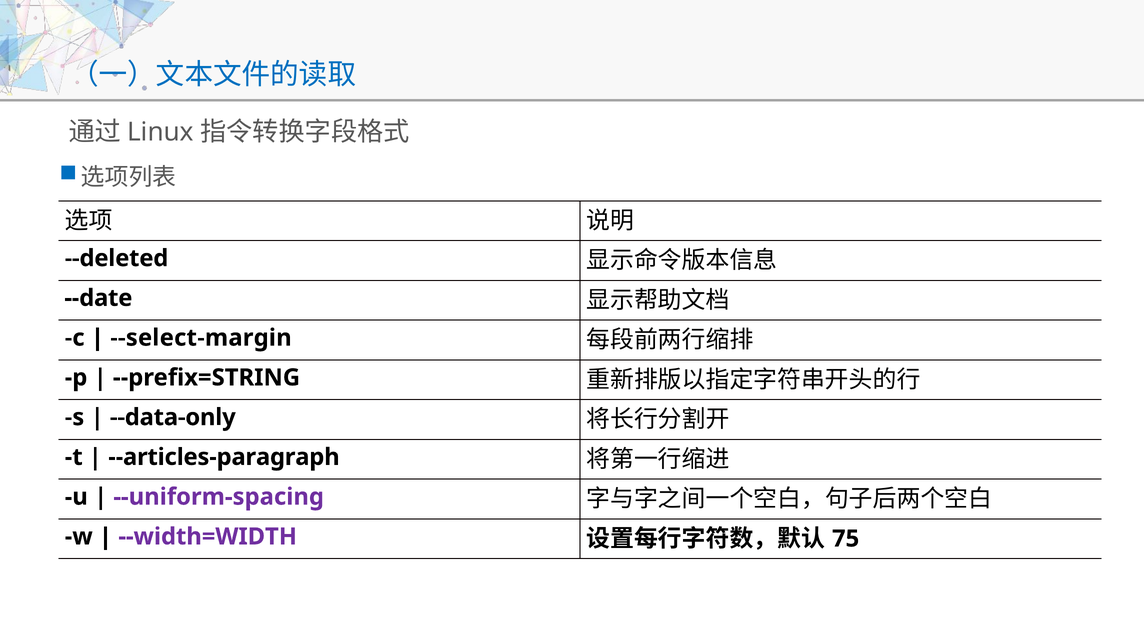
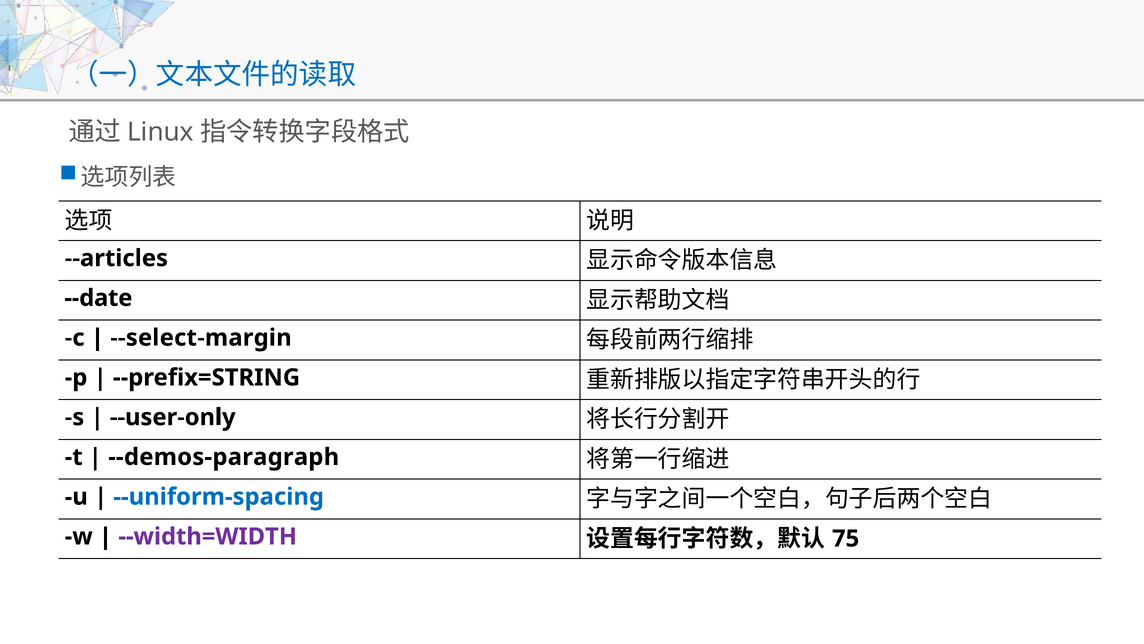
--deleted: --deleted -> --articles (116, 258)
--data-only: --data-only -> --user-only (173, 417)
--articles-paragraph: --articles-paragraph -> --demos-paragraph (224, 457)
--uniform-spacing colour: purple -> blue (219, 496)
